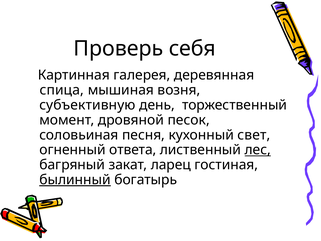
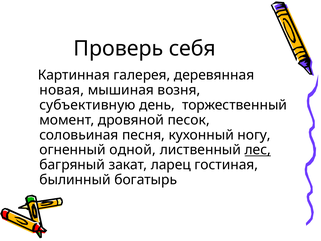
спица: спица -> новая (62, 90)
свет: свет -> ногу (254, 135)
ответа: ответа -> одной (133, 150)
былинный underline: present -> none (75, 180)
